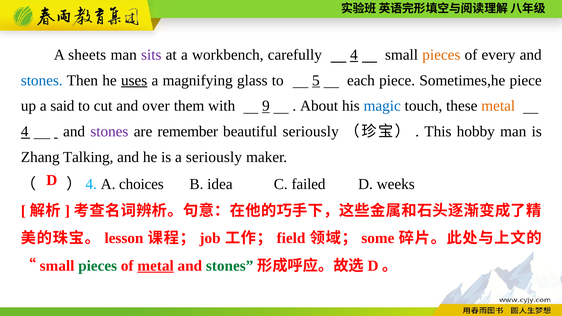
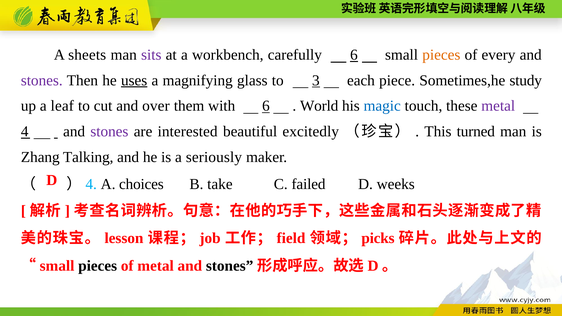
carefully 4: 4 -> 6 (354, 55)
stones colour: blue -> purple (42, 80)
5: 5 -> 3 (316, 80)
Sometimes,he piece: piece -> study (526, 80)
said: said -> leaf (62, 106)
with 9: 9 -> 6 (266, 106)
About: About -> World (319, 106)
metal colour: orange -> purple (498, 106)
remember: remember -> interested (188, 132)
beautiful seriously: seriously -> excitedly (311, 132)
hobby: hobby -> turned (476, 132)
idea: idea -> take (220, 184)
some: some -> picks (378, 238)
pieces colour: green -> black (98, 266)
metal underline: present -> none (156, 266)
stones colour: green -> black (230, 266)
